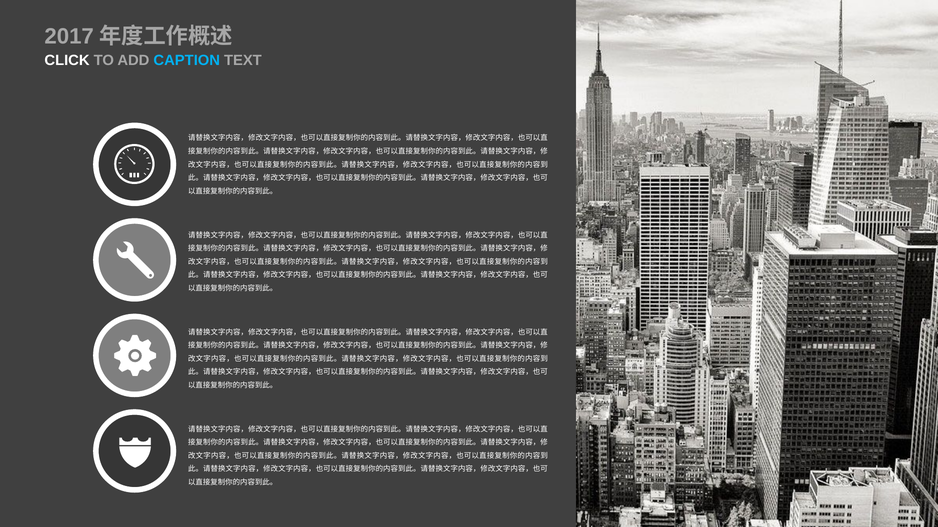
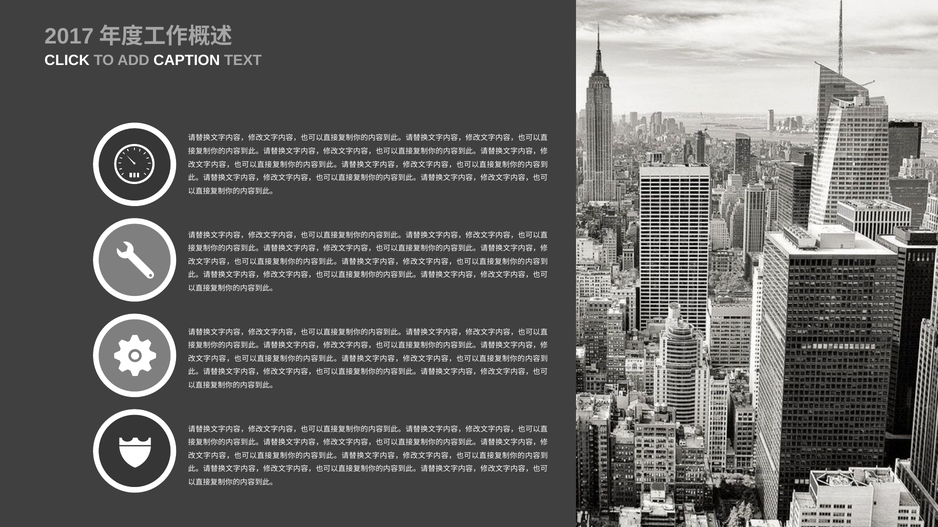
CAPTION colour: light blue -> white (187, 60)
